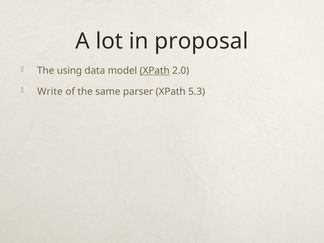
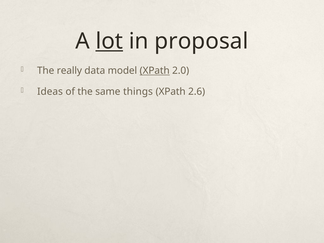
lot underline: none -> present (109, 41)
using: using -> really (69, 71)
Write: Write -> Ideas (50, 92)
parser: parser -> things (138, 92)
5.3: 5.3 -> 2.6 (197, 92)
